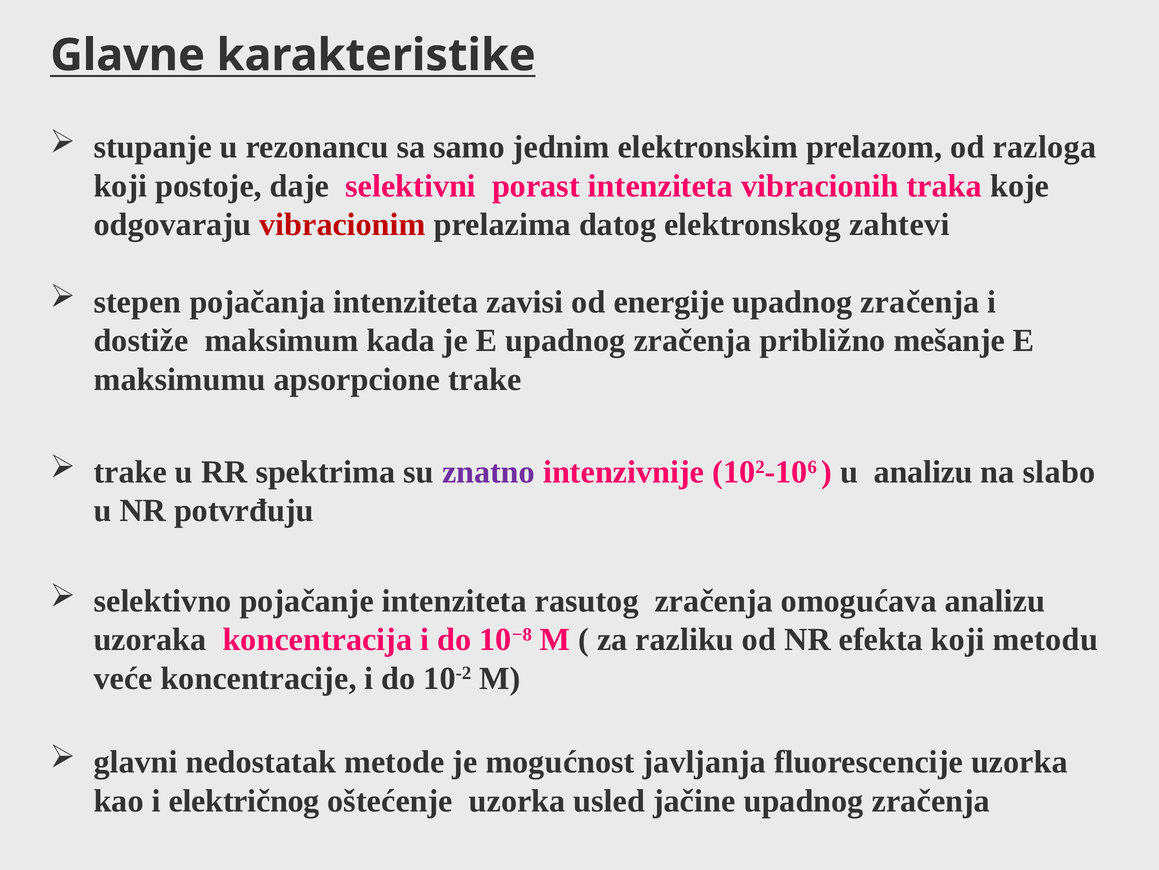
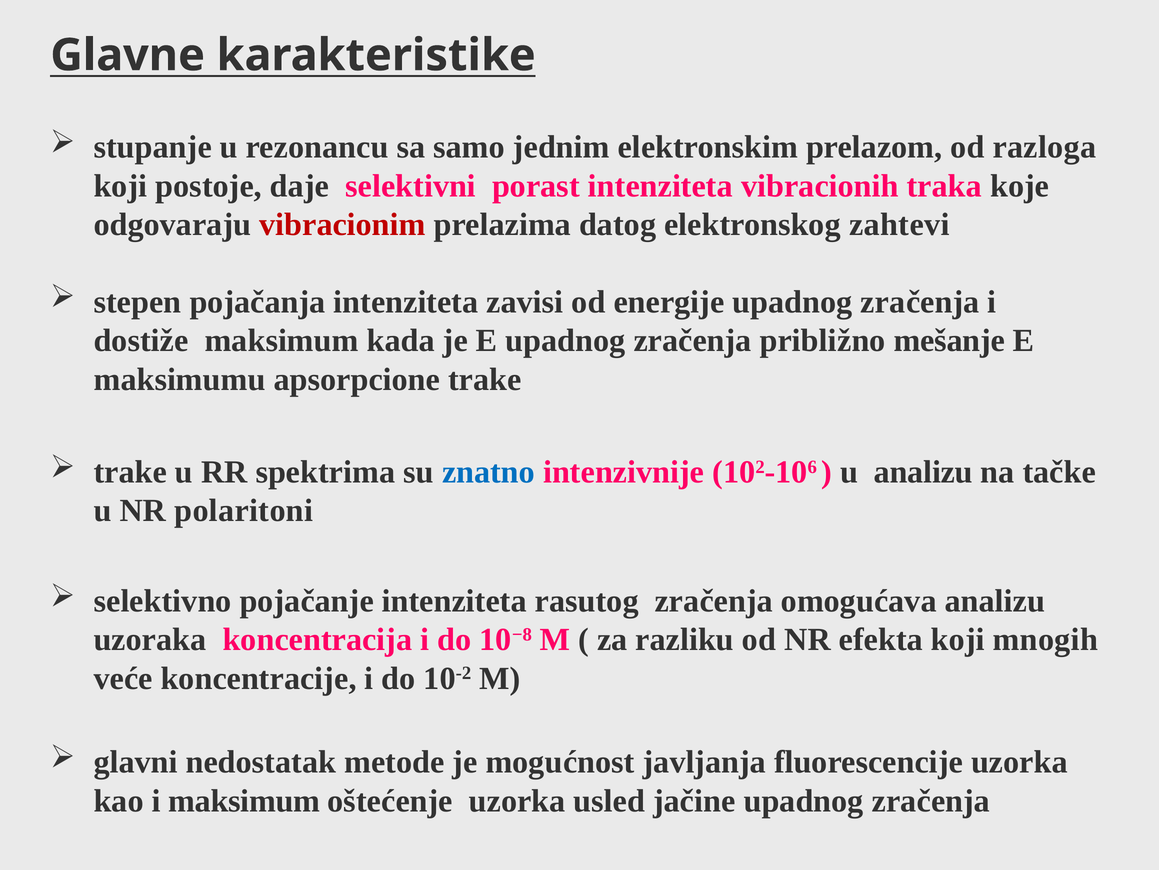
znatno colour: purple -> blue (488, 472)
slabo: slabo -> tačke (1059, 472)
potvrđuju: potvrđuju -> polaritoni (244, 510)
metodu: metodu -> mnogih (1045, 639)
i električnog: električnog -> maksimum (244, 800)
